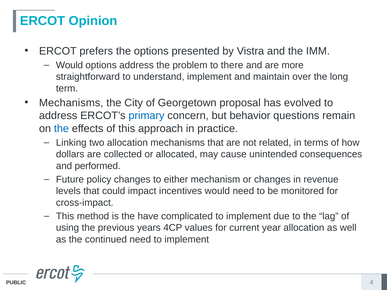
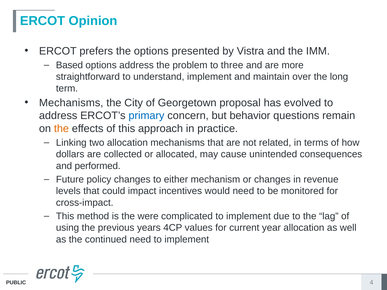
Would: Would -> Based (69, 65)
there: there -> three (232, 65)
the colour: blue -> orange (61, 129)
have: have -> were (148, 216)
